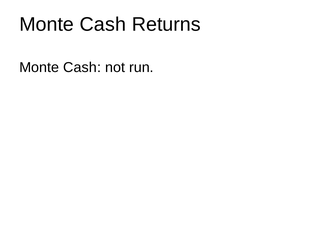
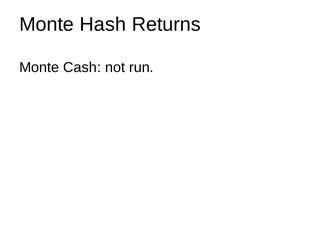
Cash: Cash -> Hash (103, 24)
